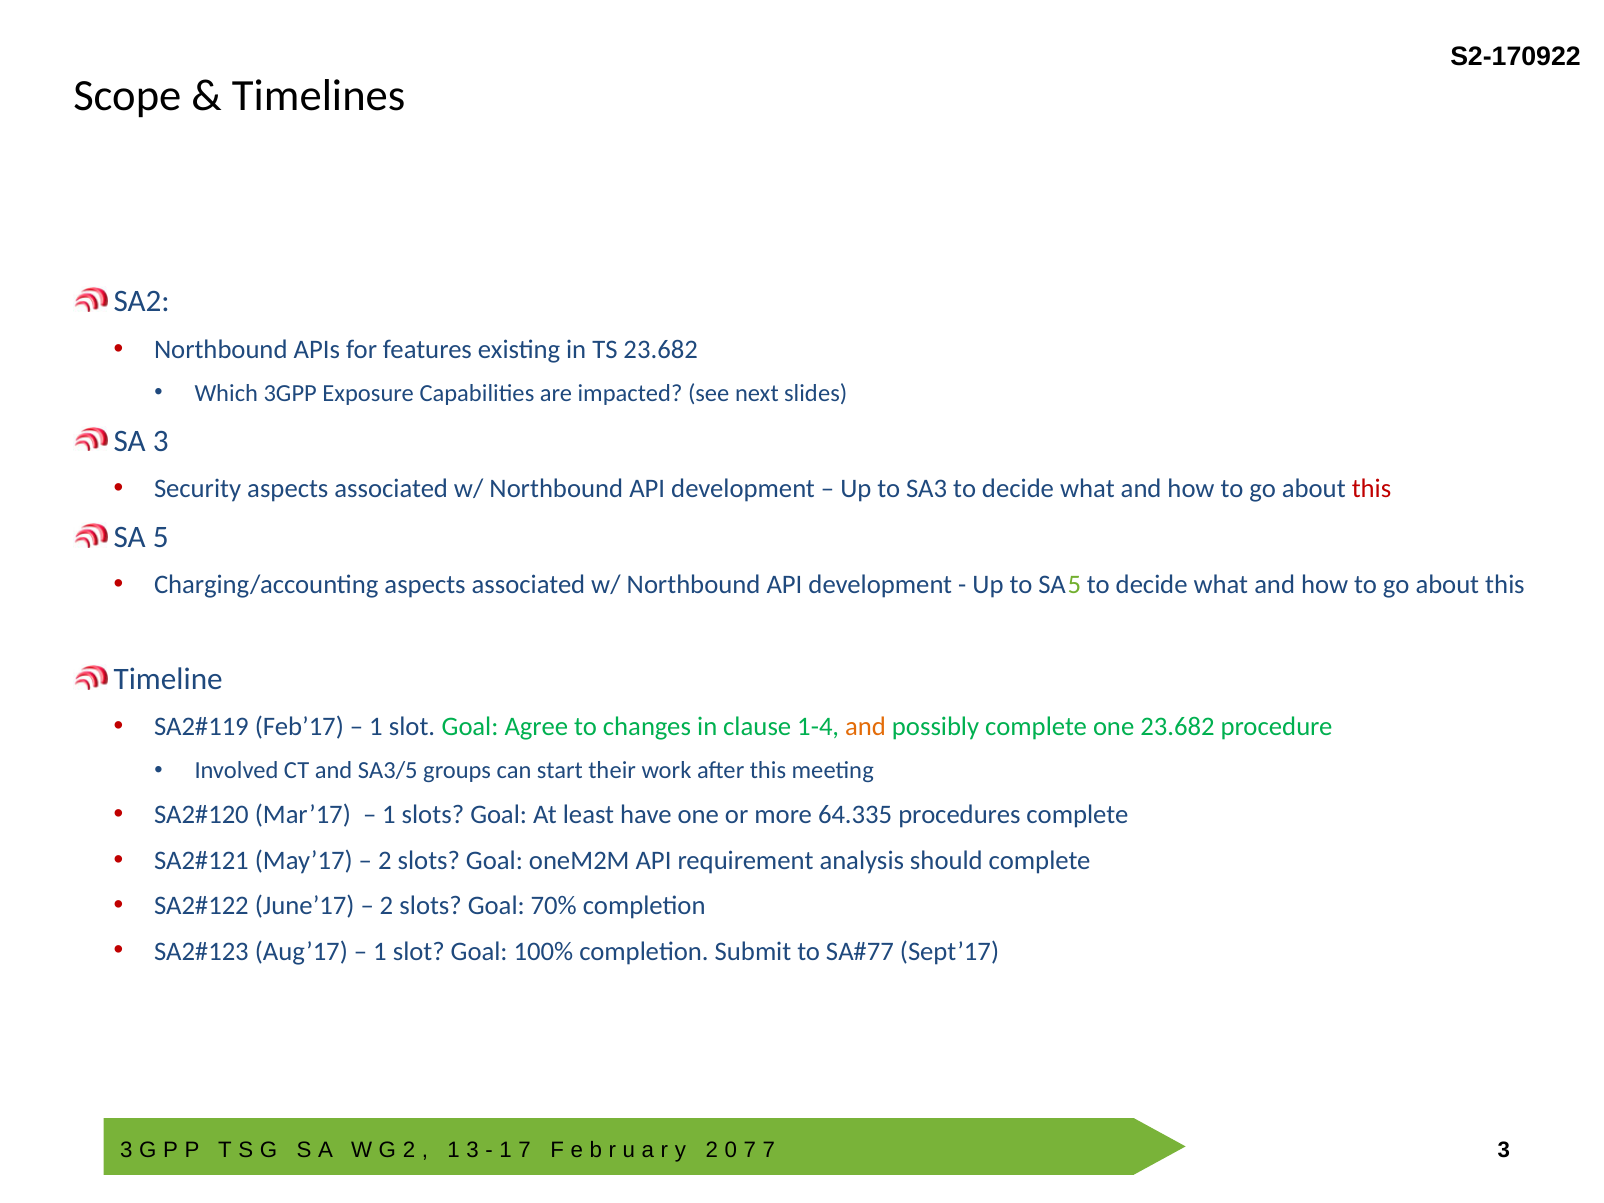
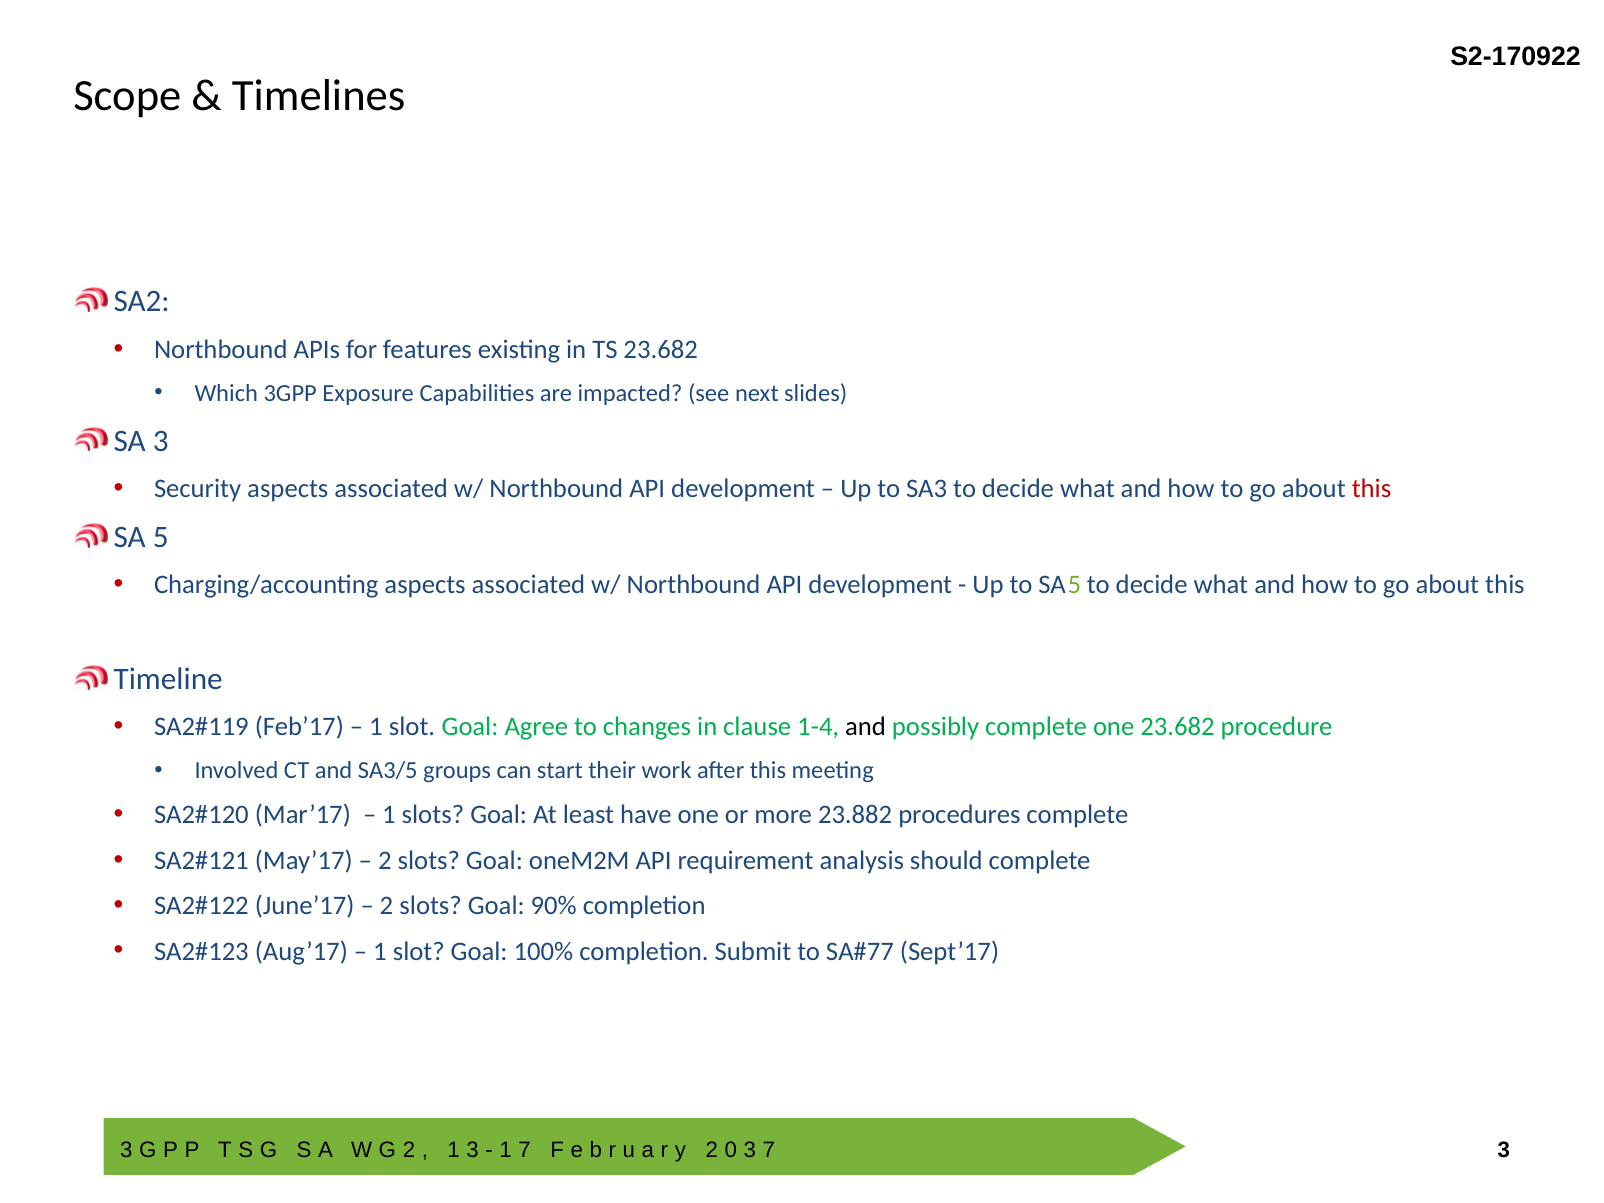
and colour: orange -> black (866, 727)
64.335: 64.335 -> 23.882 (855, 815)
70%: 70% -> 90% (554, 906)
7: 7 -> 3 (750, 1150)
